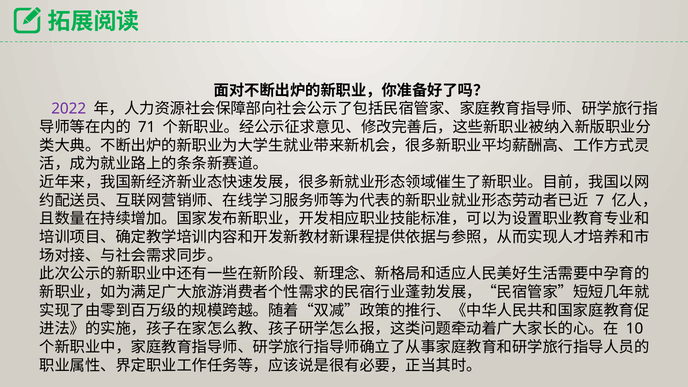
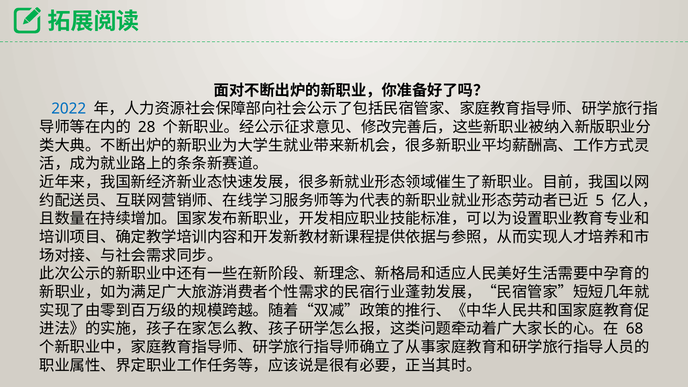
2022 colour: purple -> blue (69, 109)
71: 71 -> 28 (147, 127)
7: 7 -> 5 (600, 201)
10: 10 -> 68 (635, 329)
